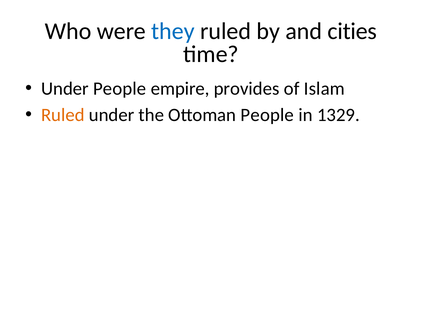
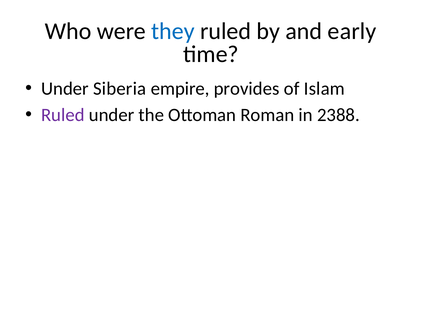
cities: cities -> early (352, 31)
Under People: People -> Siberia (120, 89)
Ruled colour: orange -> purple (63, 115)
Ottoman People: People -> Roman (267, 115)
1329: 1329 -> 2388 (338, 115)
